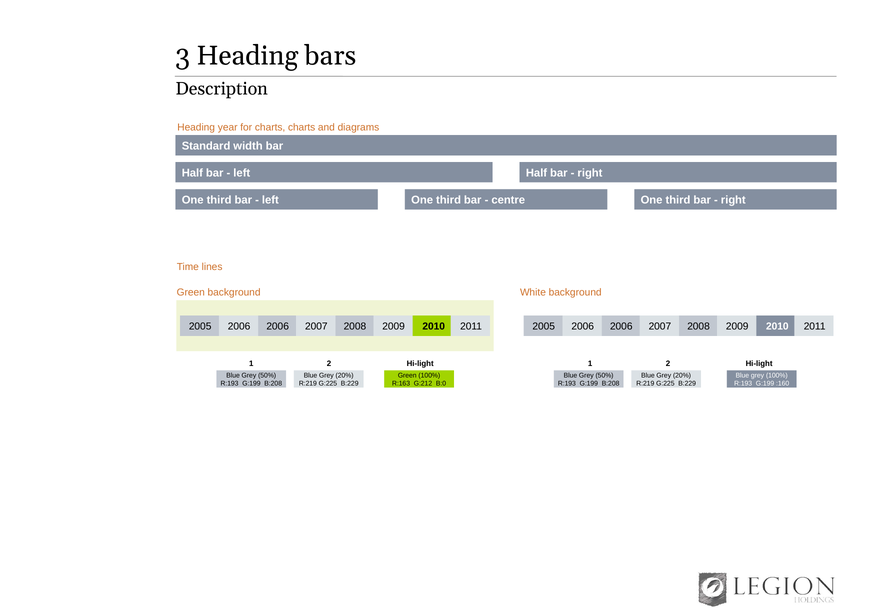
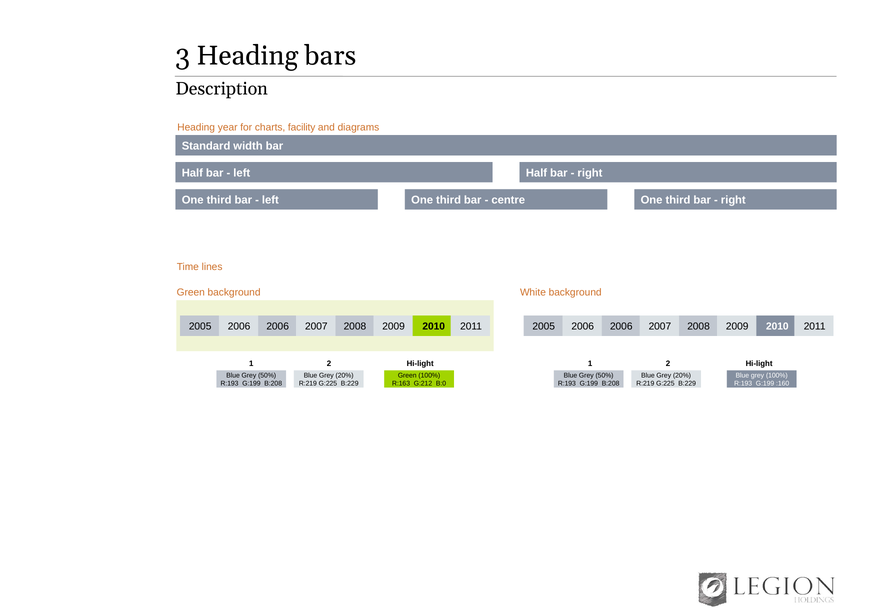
charts charts: charts -> facility (302, 127)
